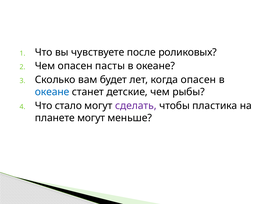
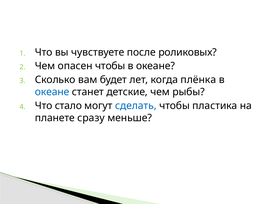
опасен пасты: пасты -> чтобы (110, 66)
когда опасен: опасен -> плёнка (198, 80)
сделать colour: purple -> blue (136, 106)
планете могут: могут -> сразу (91, 118)
